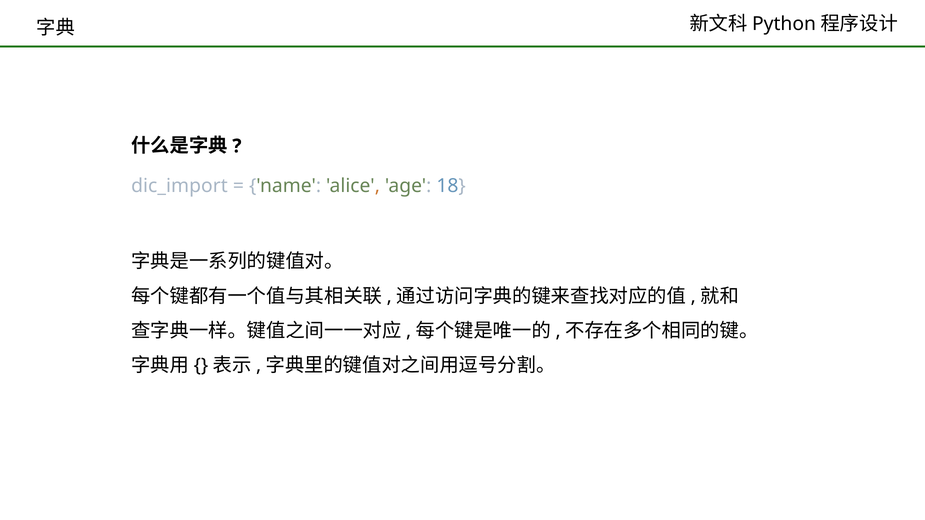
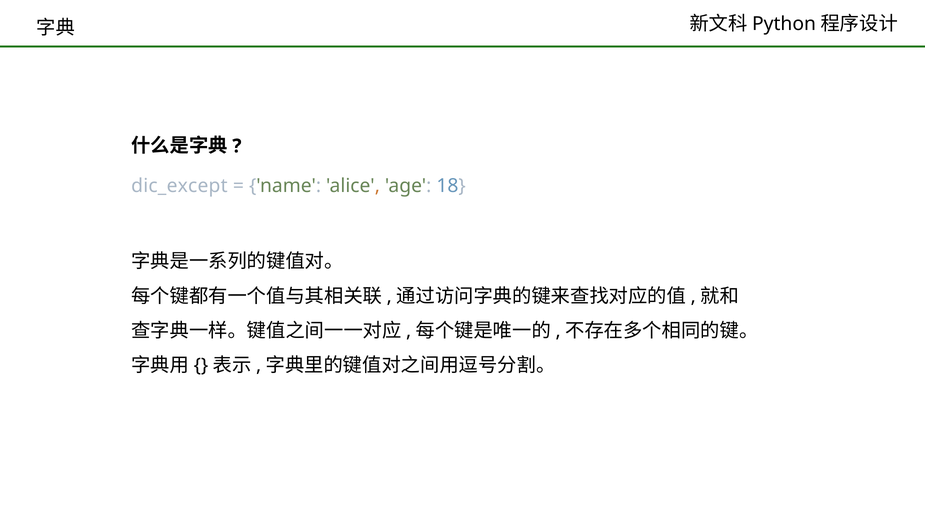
dic_import: dic_import -> dic_except (179, 186)
